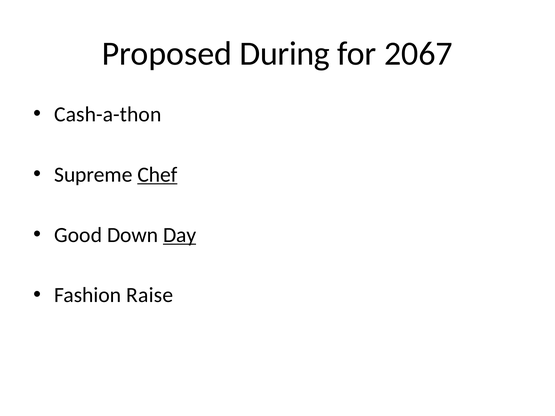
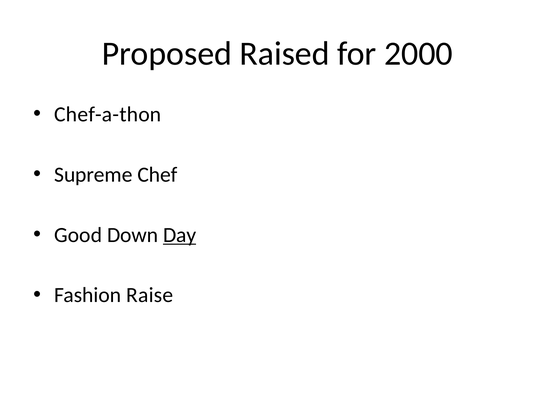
During: During -> Raised (285, 54)
2067: 2067 -> 2000 (418, 54)
Cash-a-thon: Cash-a-thon -> Chef-a-thon (108, 114)
Chef underline: present -> none (157, 175)
